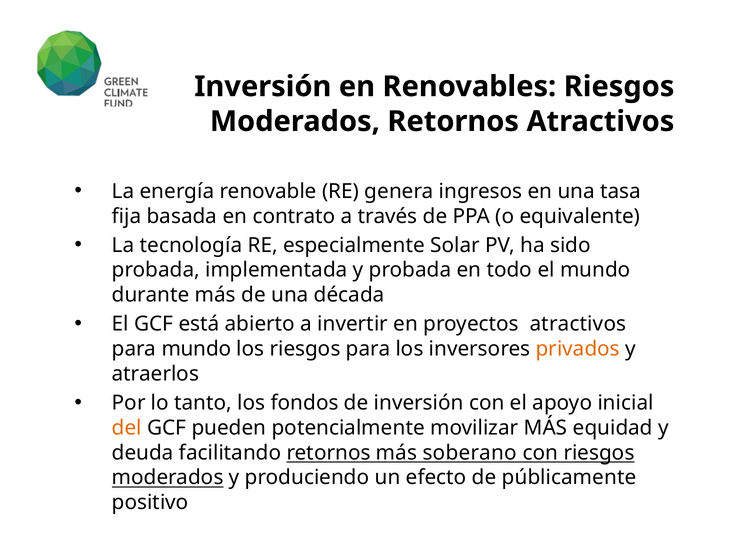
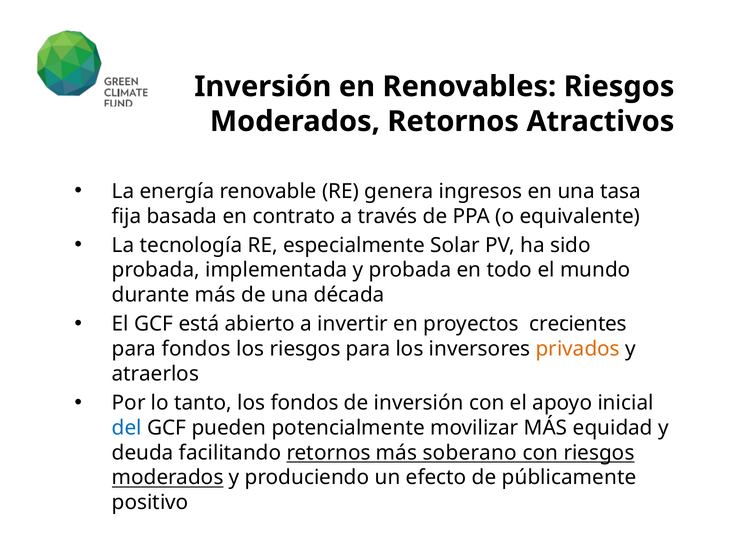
proyectos atractivos: atractivos -> crecientes (578, 324)
para mundo: mundo -> fondos (196, 349)
del colour: orange -> blue (127, 428)
